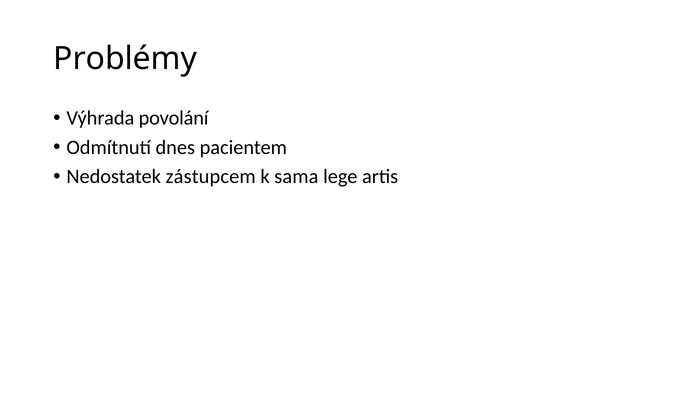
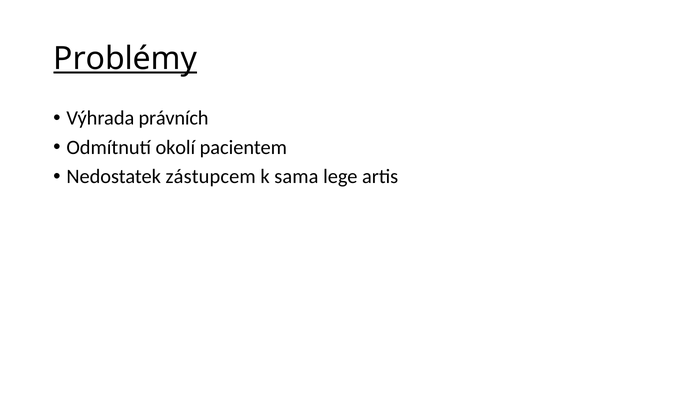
Problémy underline: none -> present (125, 59)
povolání: povolání -> právních (174, 118)
dnes: dnes -> okolí (175, 147)
